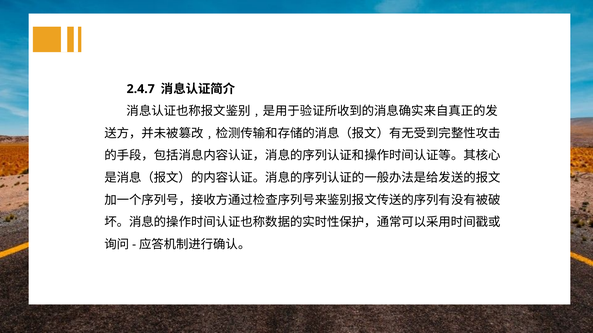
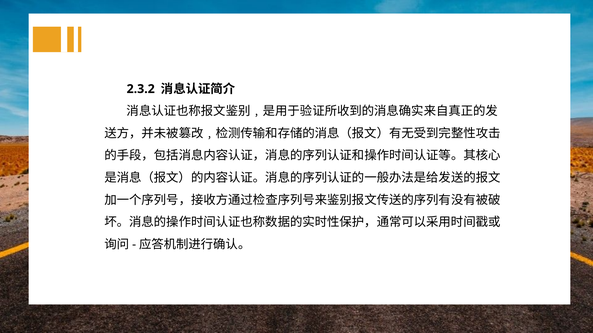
2.4.7: 2.4.7 -> 2.3.2 (141, 89)
